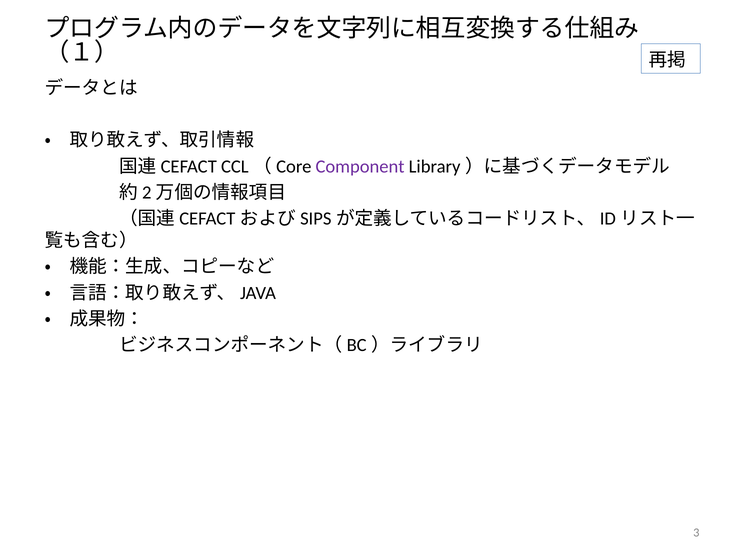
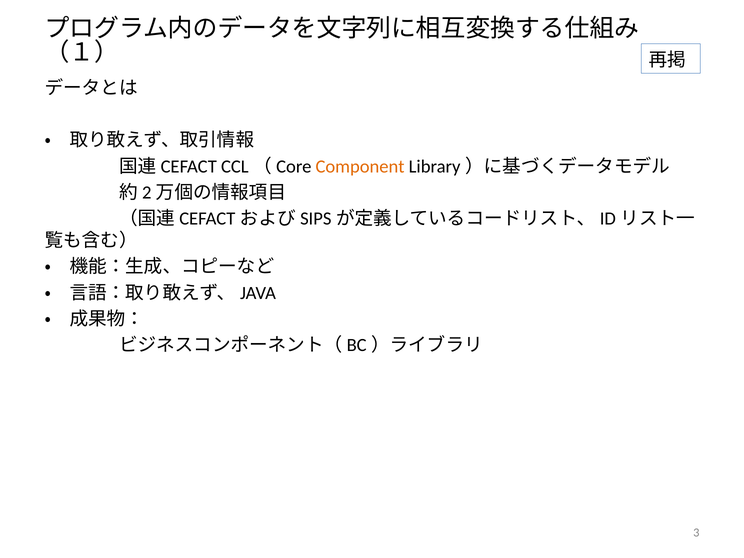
Component colour: purple -> orange (360, 166)
